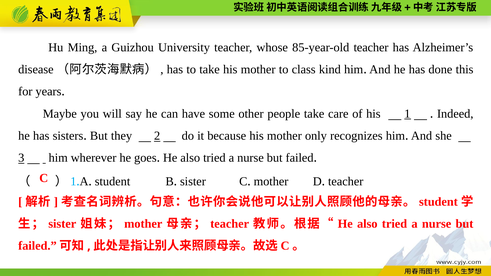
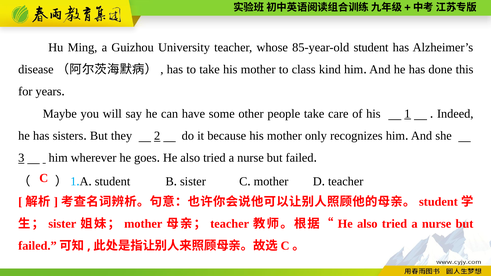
85-year-old teacher: teacher -> student (371, 47)
